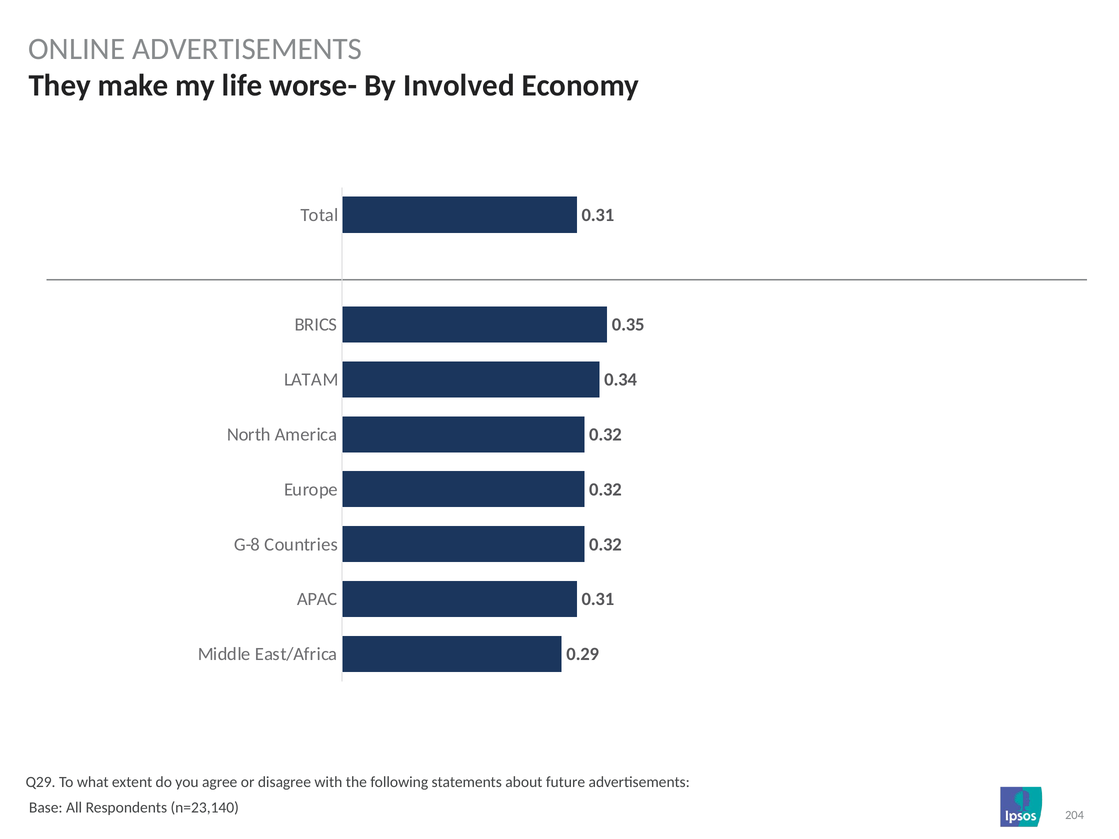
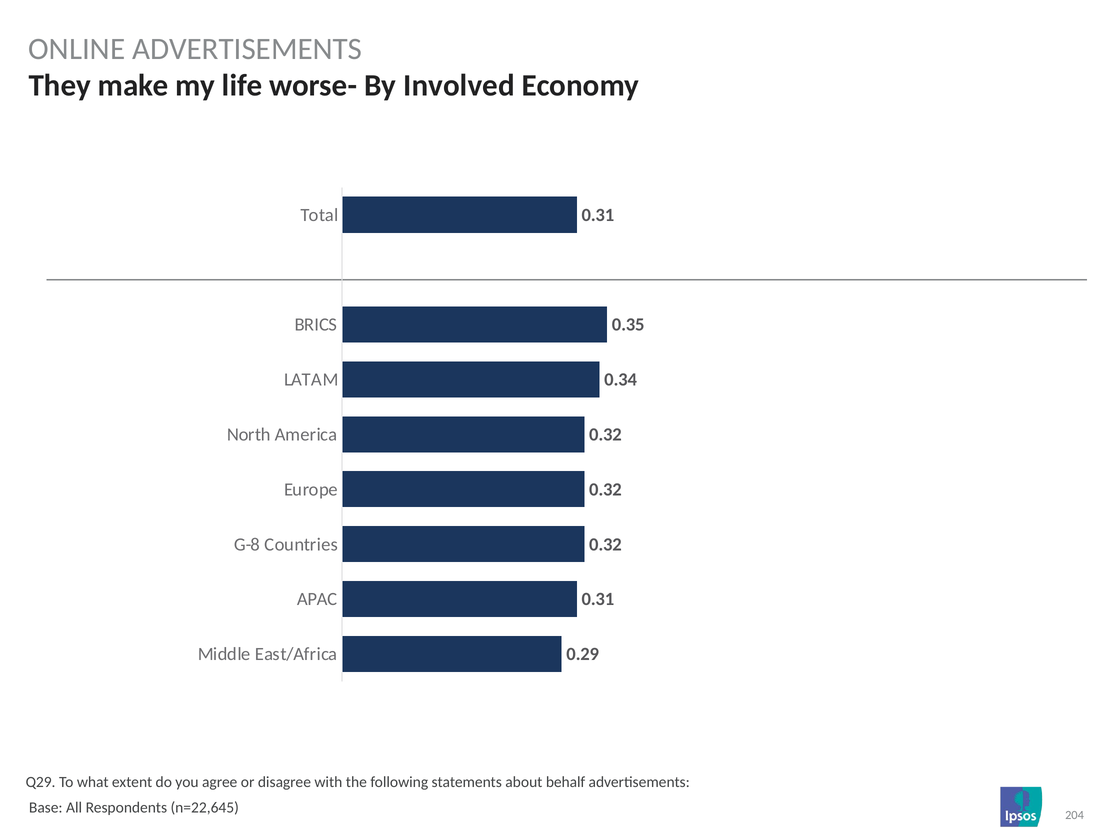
future: future -> behalf (566, 782)
n=23,140: n=23,140 -> n=22,645 (205, 808)
